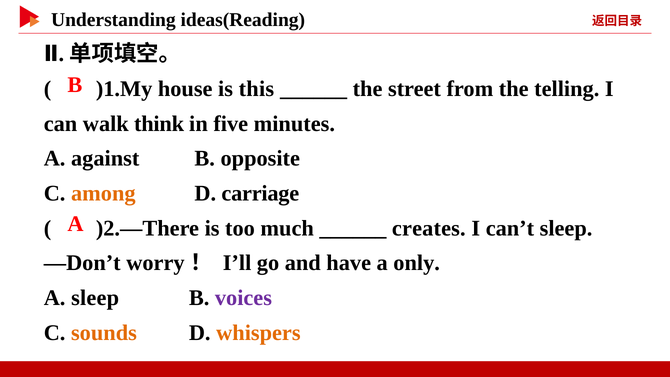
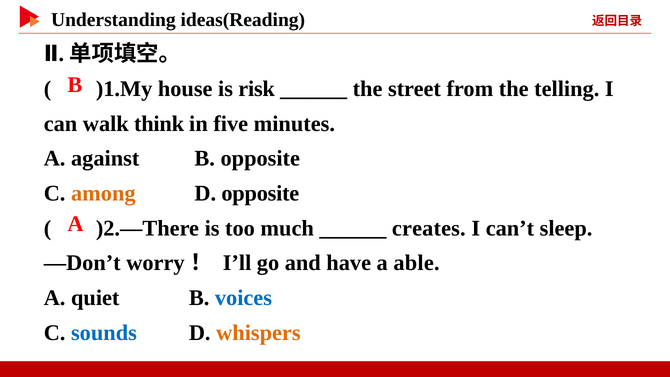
this: this -> risk (257, 89)
D carriage: carriage -> opposite (260, 193)
only: only -> able (417, 263)
A sleep: sleep -> quiet (95, 298)
voices colour: purple -> blue (243, 298)
sounds colour: orange -> blue (104, 333)
